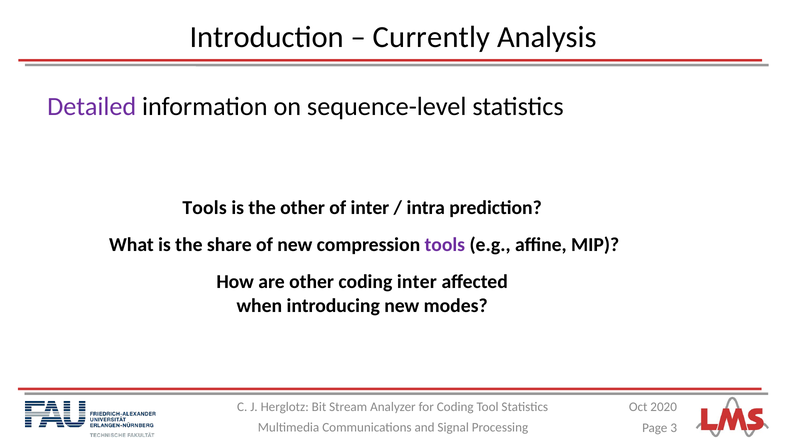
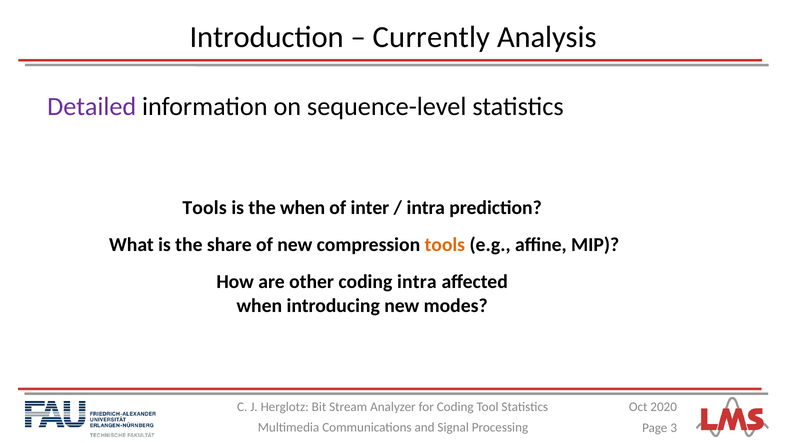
the other: other -> when (303, 207)
tools colour: purple -> orange (445, 245)
coding inter: inter -> intra (417, 282)
